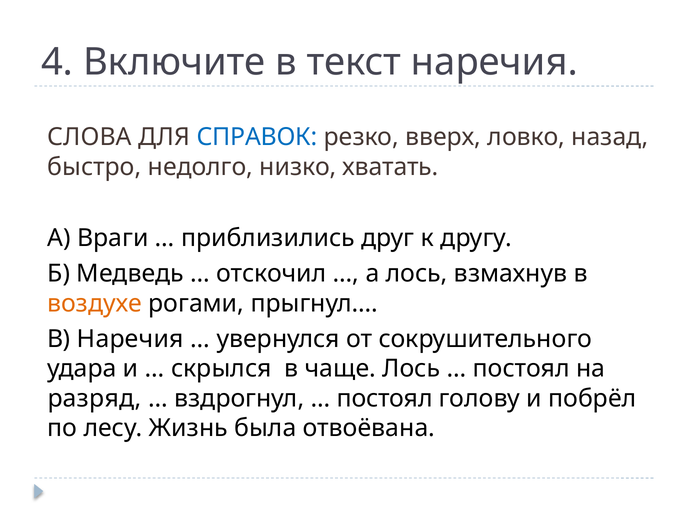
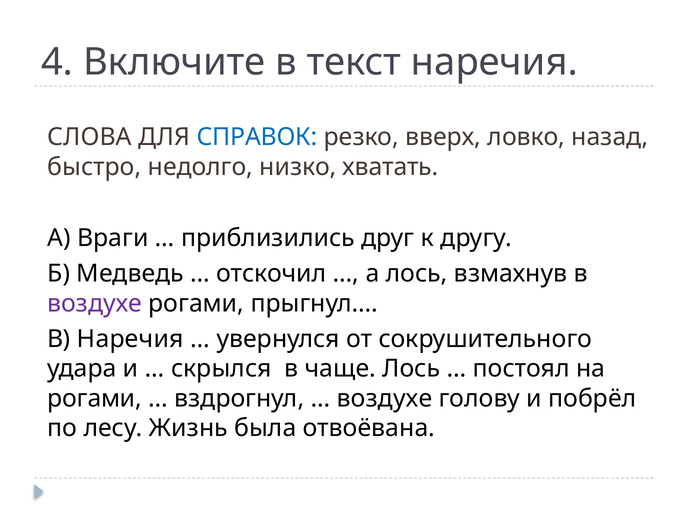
воздухе colour: orange -> purple (95, 303)
разряд: разряд -> рогами (95, 398)
постоял: постоял -> воздухе (385, 398)
